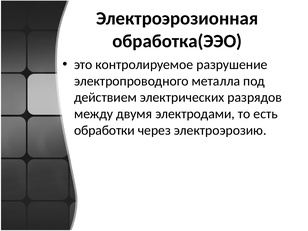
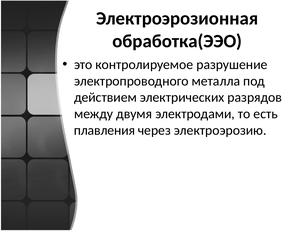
обработки: обработки -> плавления (104, 130)
